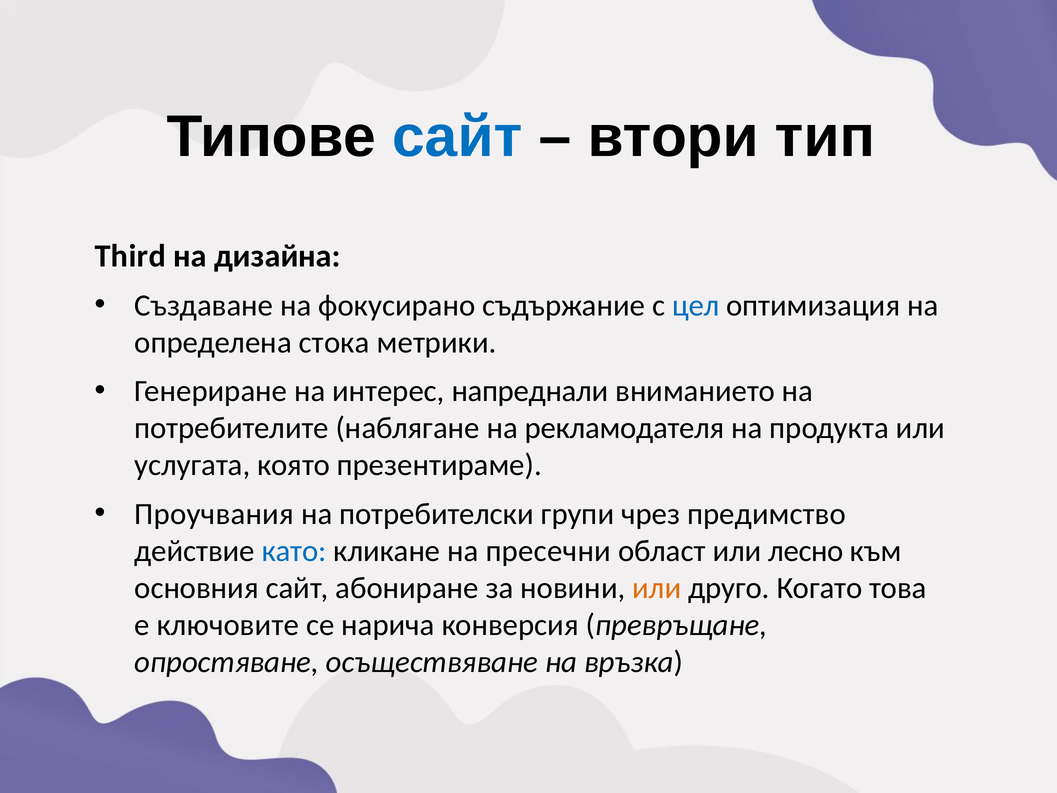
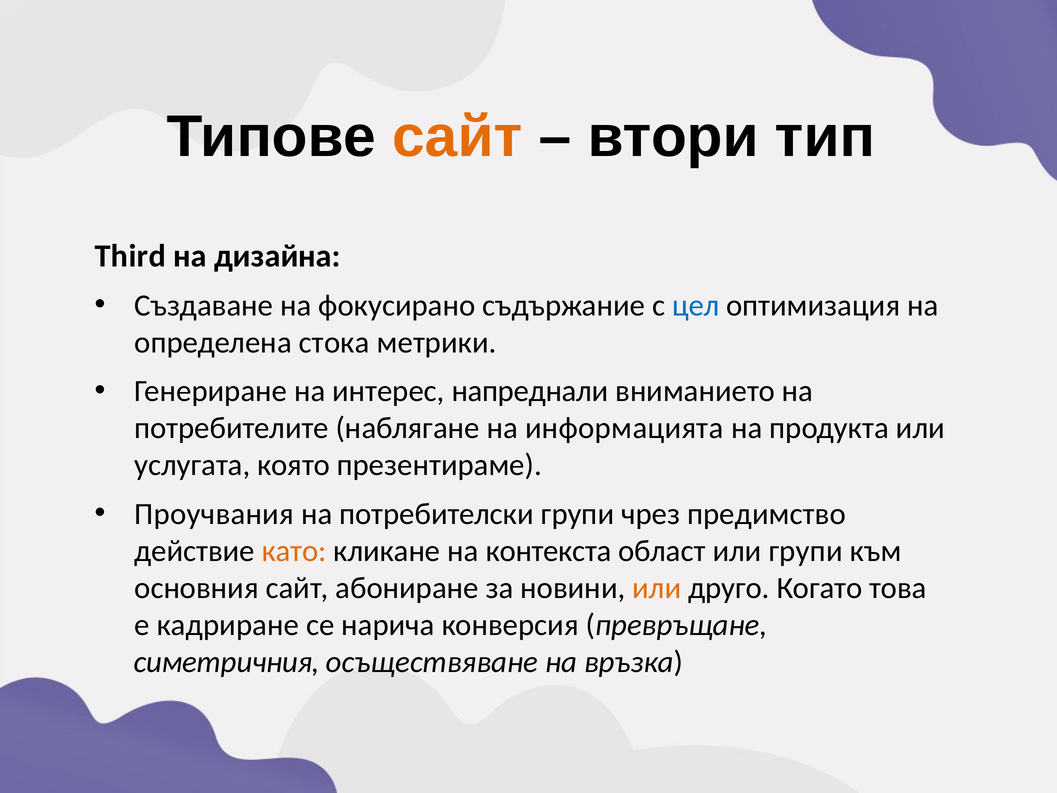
сайт colour: blue -> orange (457, 137)
рекламодателя: рекламодателя -> информацията (624, 428)
като colour: blue -> orange (294, 551)
пресечни: пресечни -> контекста (549, 551)
или лесно: лесно -> групи (806, 551)
ключовите: ключовите -> кадриране (228, 625)
опростяване: опростяване -> симетричния (227, 662)
